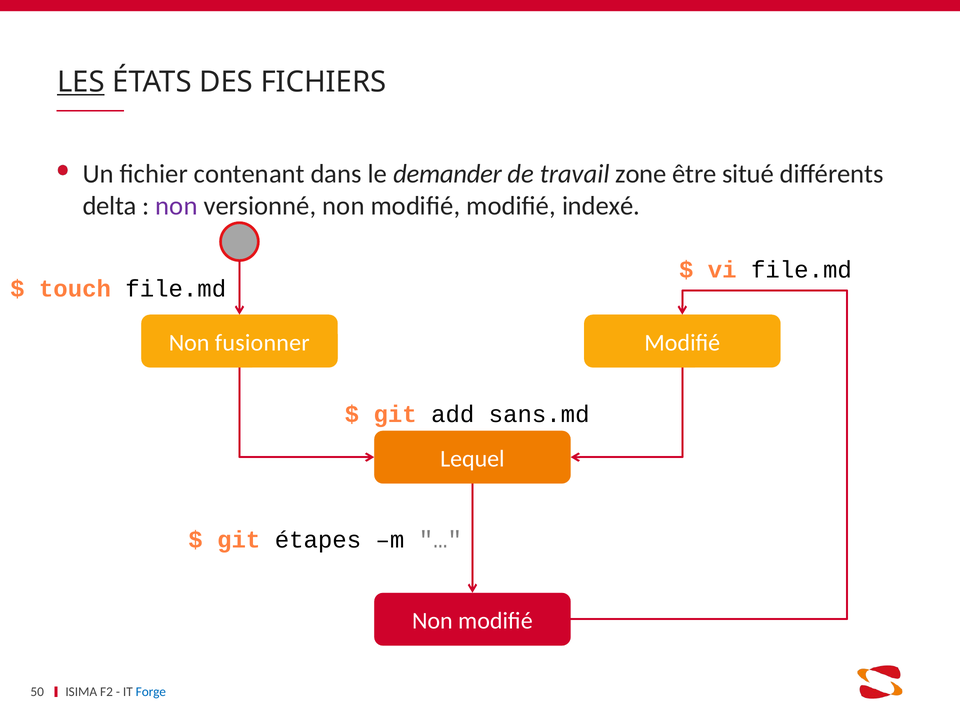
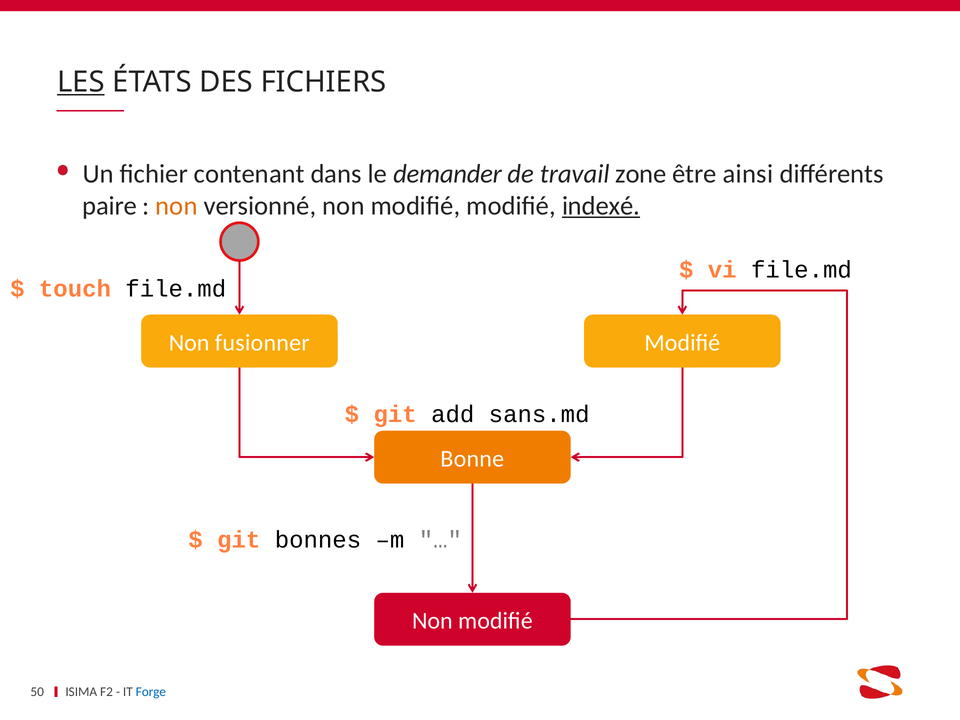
situé: situé -> ainsi (748, 174)
delta: delta -> paire (110, 206)
non colour: purple -> orange (177, 206)
indexé underline: none -> present (601, 206)
Lequel: Lequel -> Bonne (472, 459)
étapes: étapes -> bonnes (318, 540)
